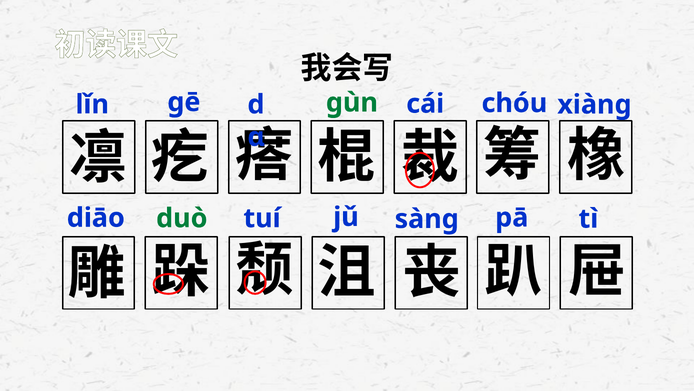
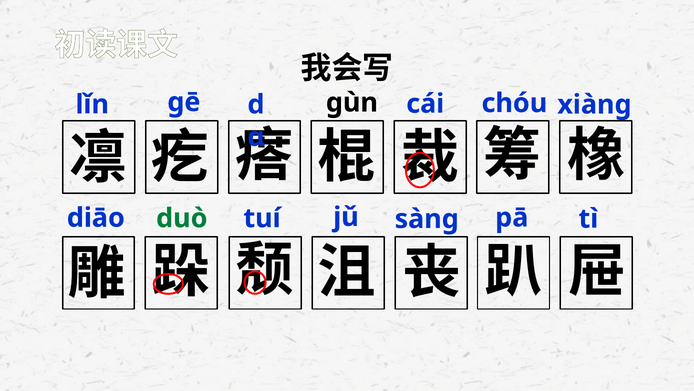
ɡùn colour: green -> black (352, 102)
